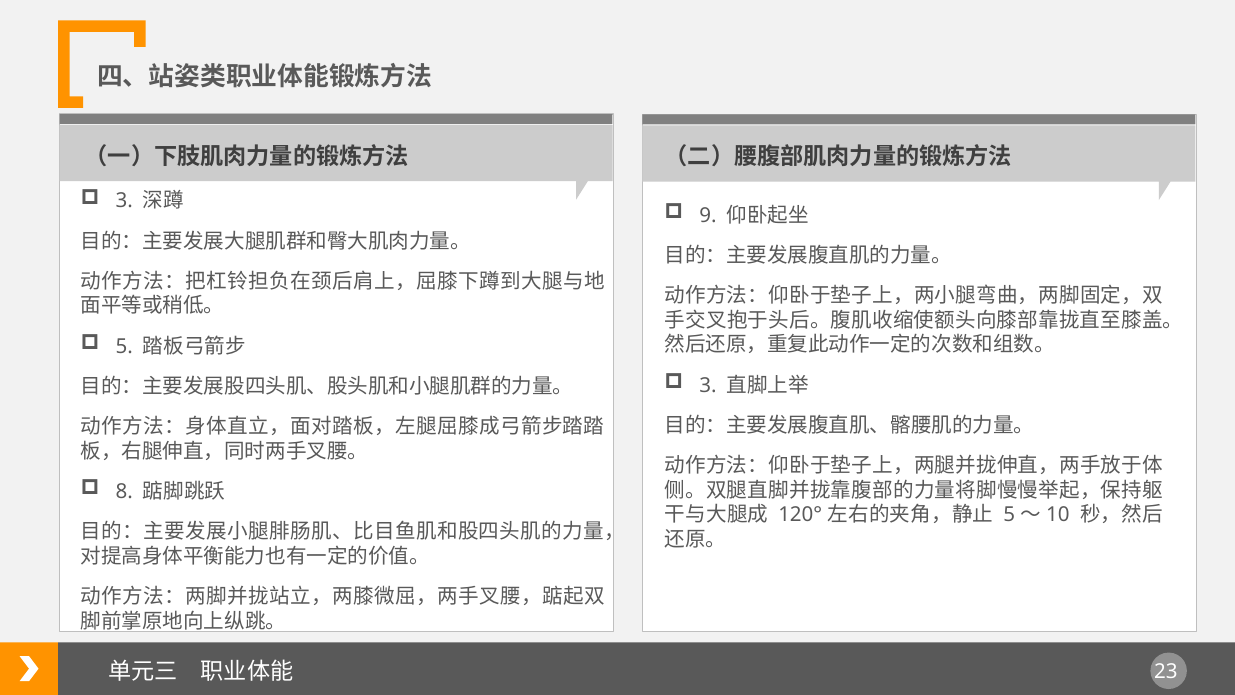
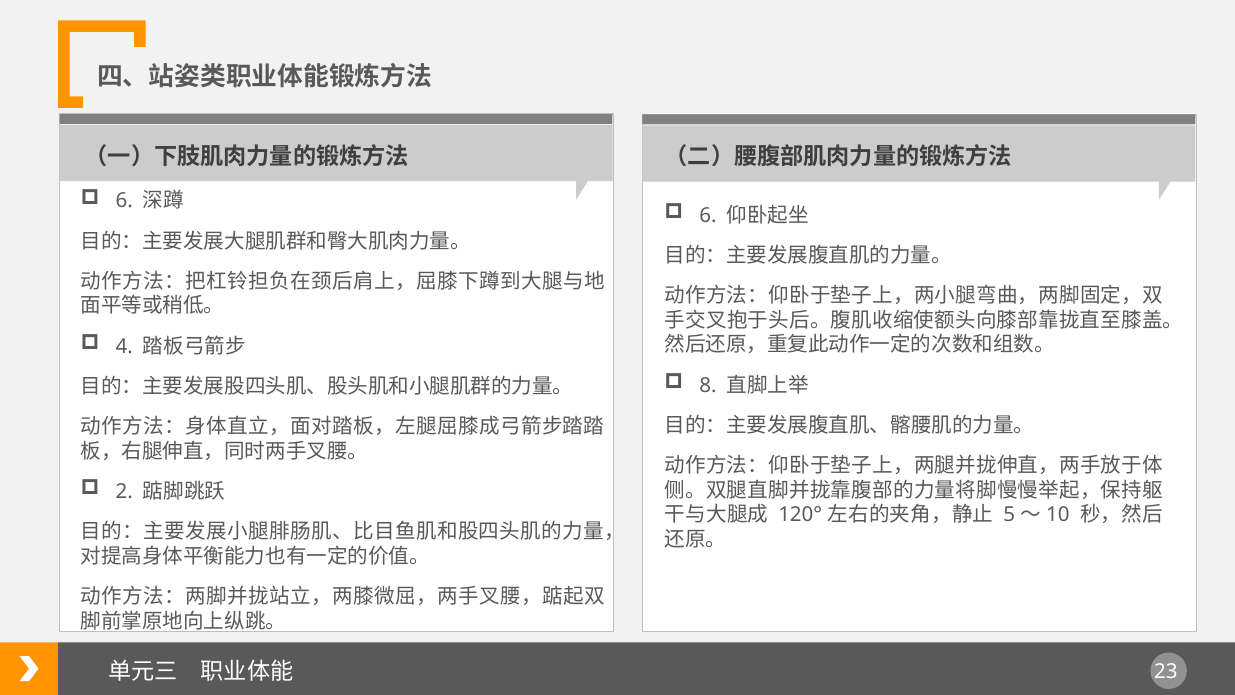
3: 3 -> 6 (124, 201)
9: 9 -> 6 (708, 215)
5: 5 -> 4 (124, 346)
3: 3 -> 8 (708, 385)
8: 8 -> 2 (124, 491)
